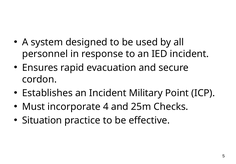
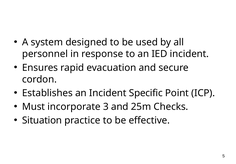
Military: Military -> Specific (146, 93)
4: 4 -> 3 (106, 106)
